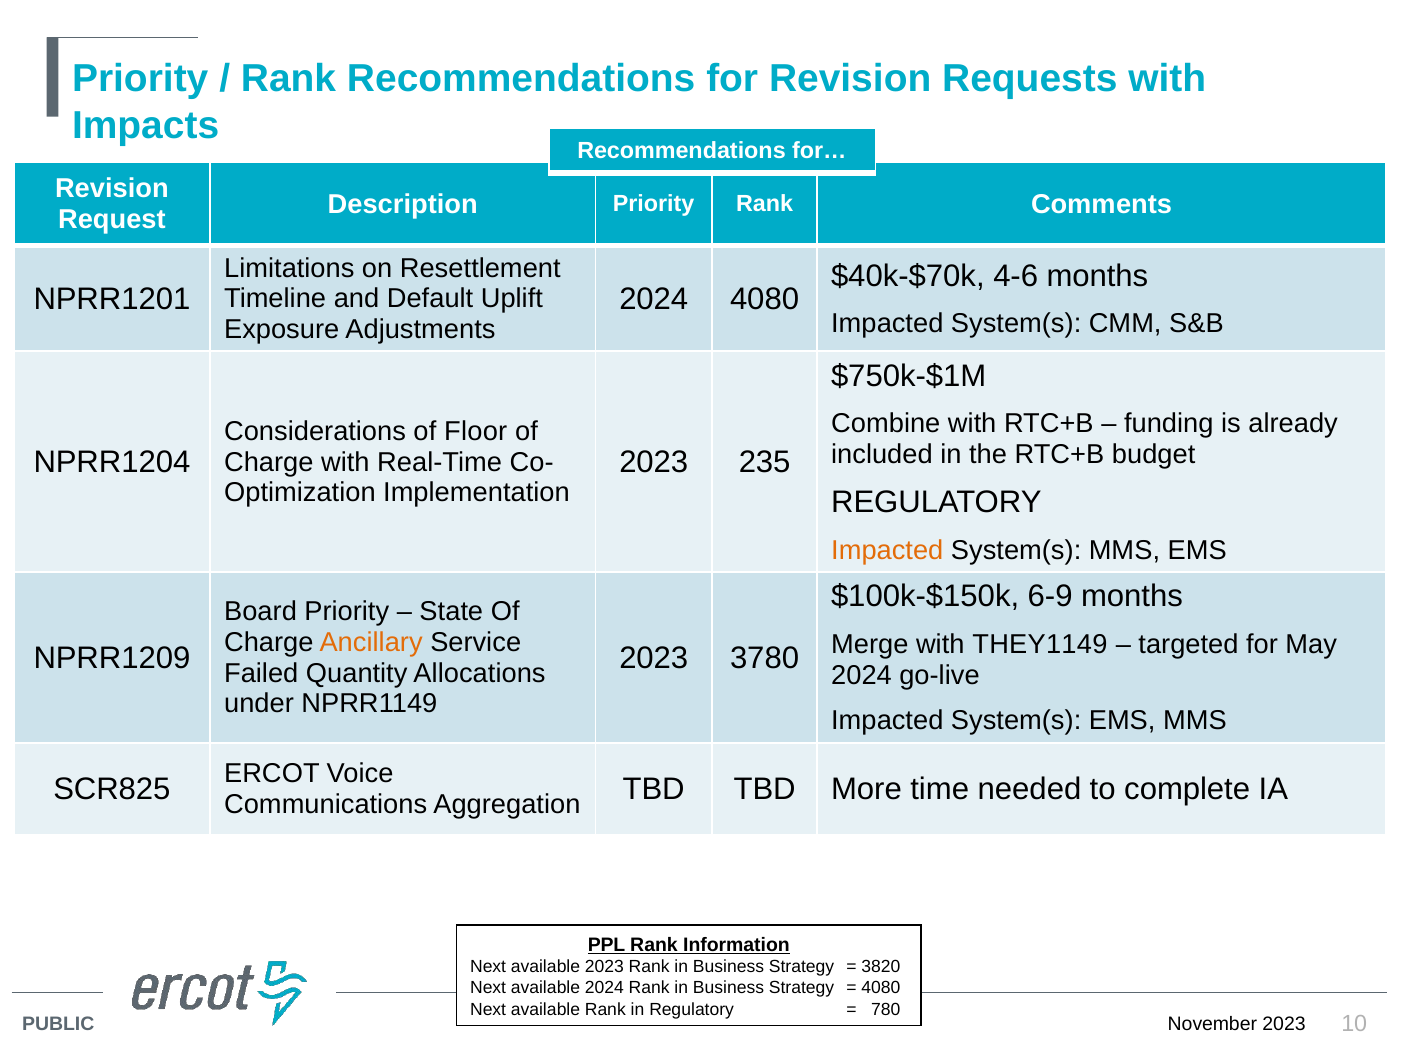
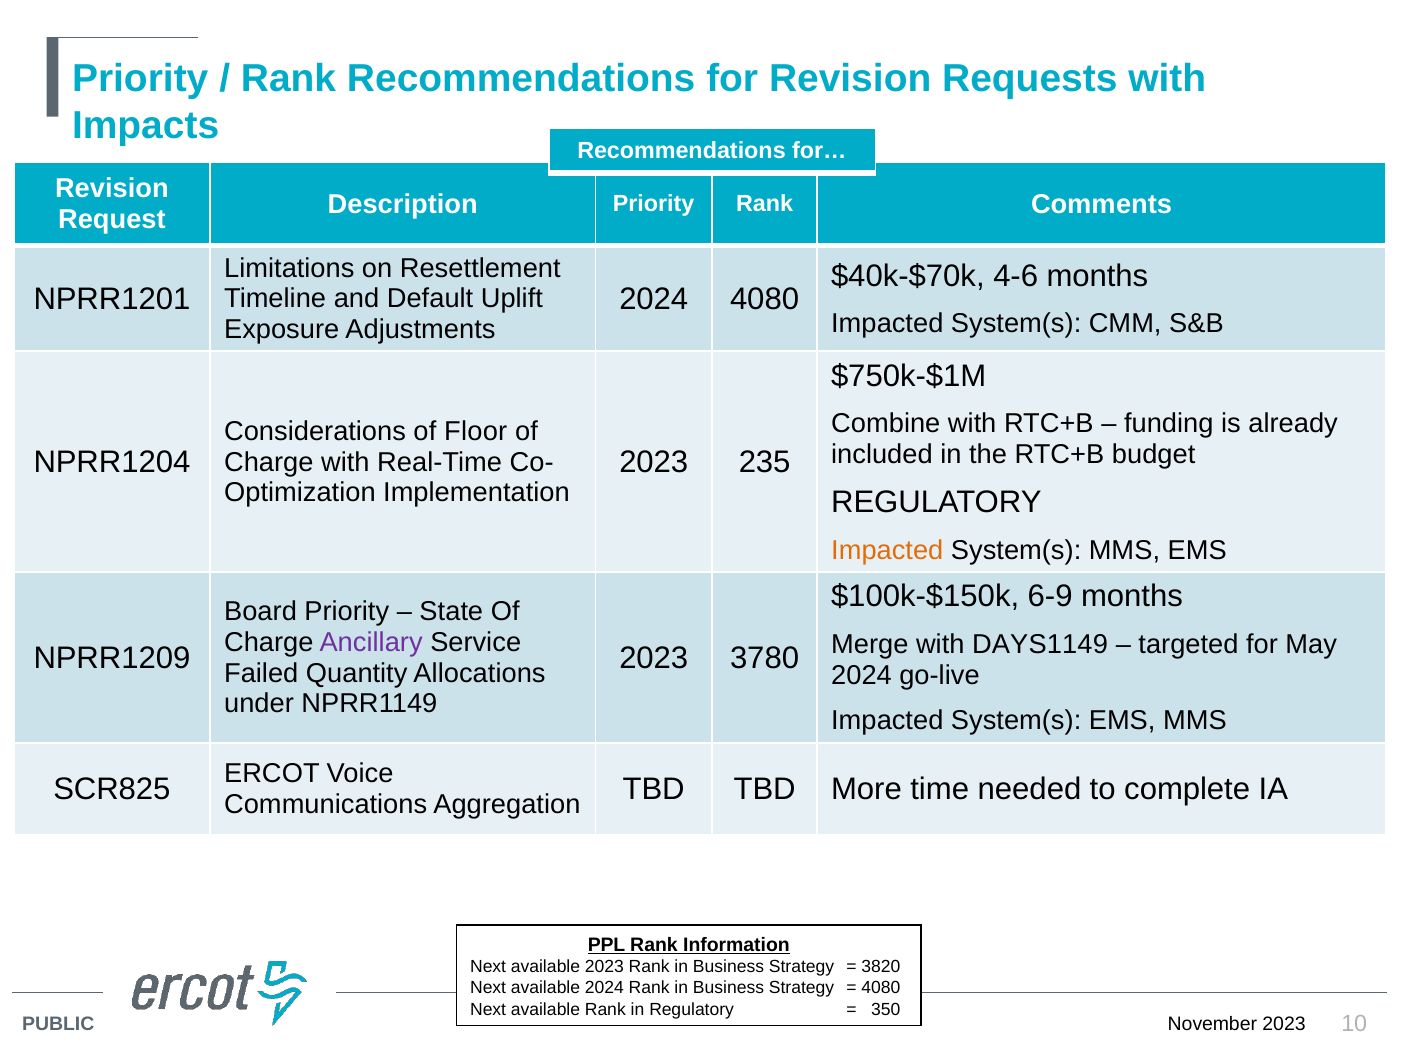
Ancillary colour: orange -> purple (371, 642)
THEY1149: THEY1149 -> DAYS1149 (1040, 644)
780: 780 -> 350 (886, 1009)
